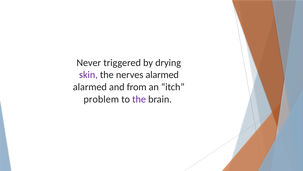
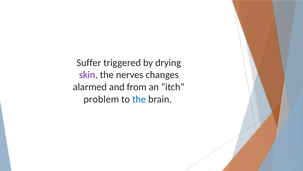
Never: Never -> Suffer (89, 62)
nerves alarmed: alarmed -> changes (162, 75)
the colour: purple -> blue (139, 99)
